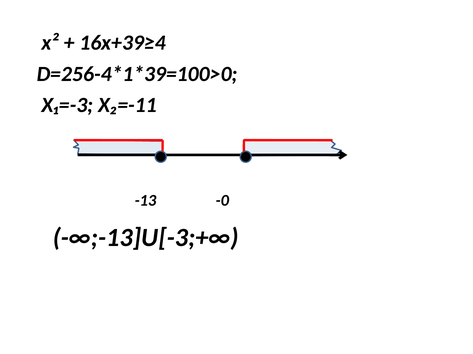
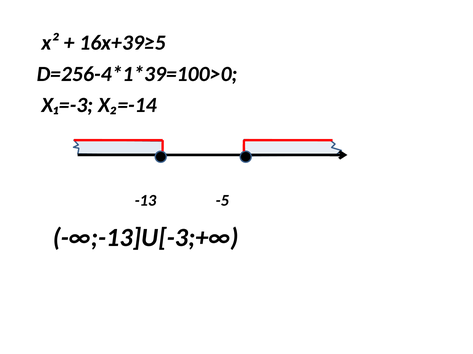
16x+39≥4: 16x+39≥4 -> 16x+39≥5 (123, 43)
X₂=-11: X₂=-11 -> X₂=-14 (127, 105)
-0: -0 -> -5 (222, 201)
